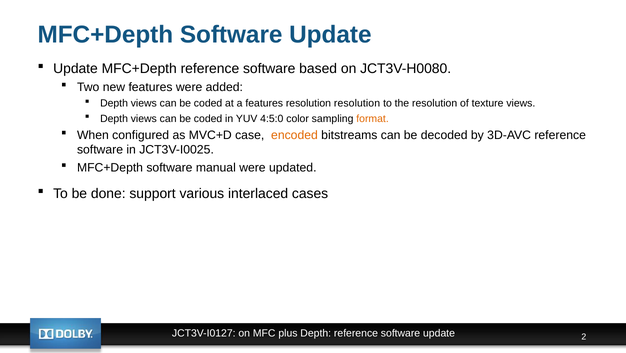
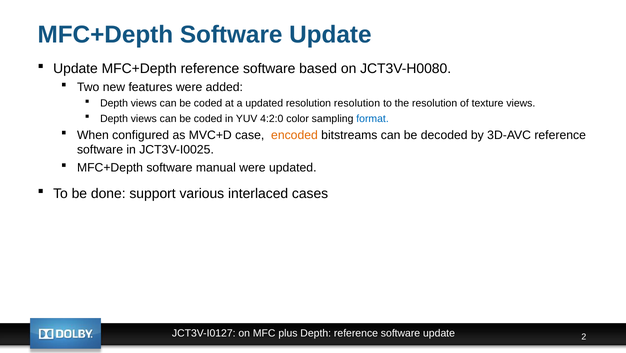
a features: features -> updated (264, 103)
4:5:0: 4:5:0 -> 4:2:0 (272, 118)
format colour: orange -> blue (373, 118)
